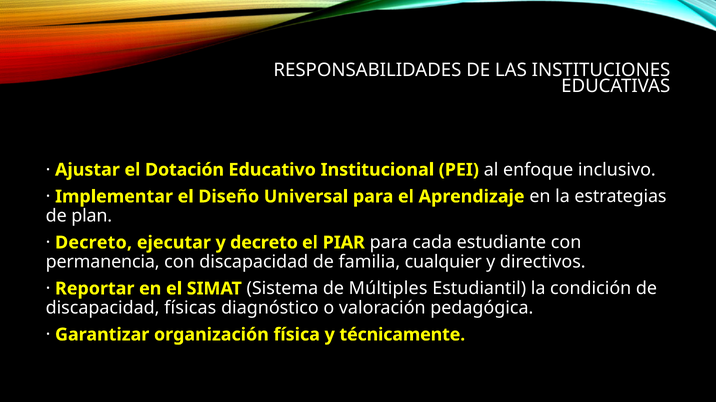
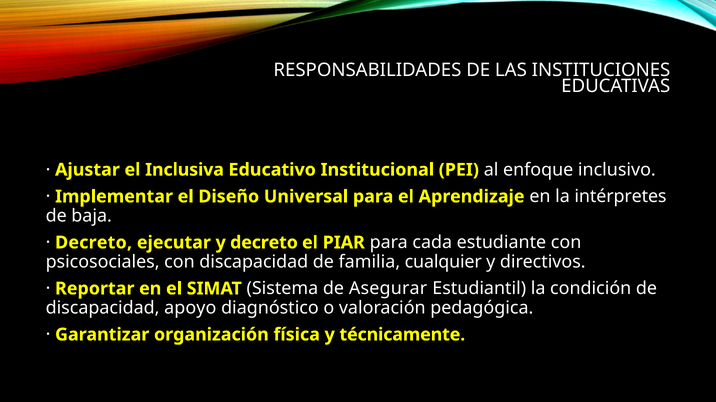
Dotación: Dotación -> Inclusiva (185, 170)
estrategias: estrategias -> intérpretes (621, 197)
plan: plan -> baja (92, 216)
permanencia: permanencia -> psicosociales (103, 262)
Múltiples: Múltiples -> Asegurar (388, 289)
físicas: físicas -> apoyo (190, 308)
